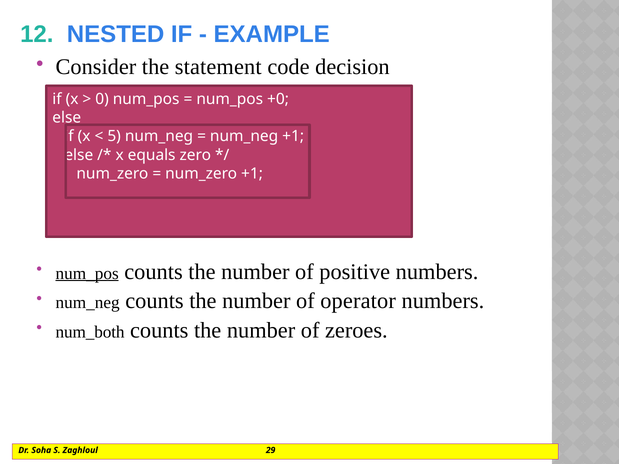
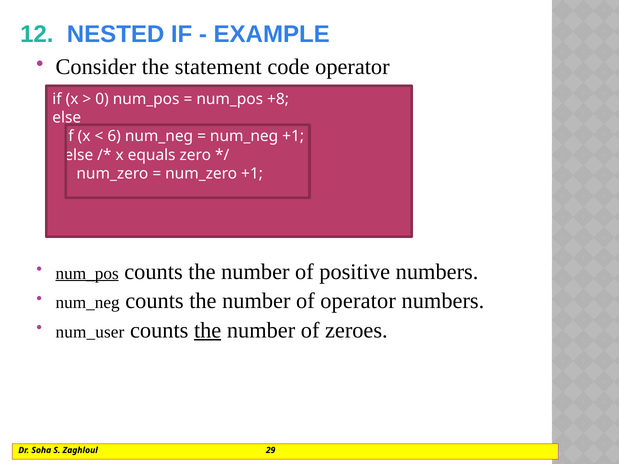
code decision: decision -> operator (352, 67)
+0: +0 -> +8 (278, 99)
5: 5 -> 6 (114, 136)
num_both: num_both -> num_user (90, 332)
the underline: none -> present (208, 330)
